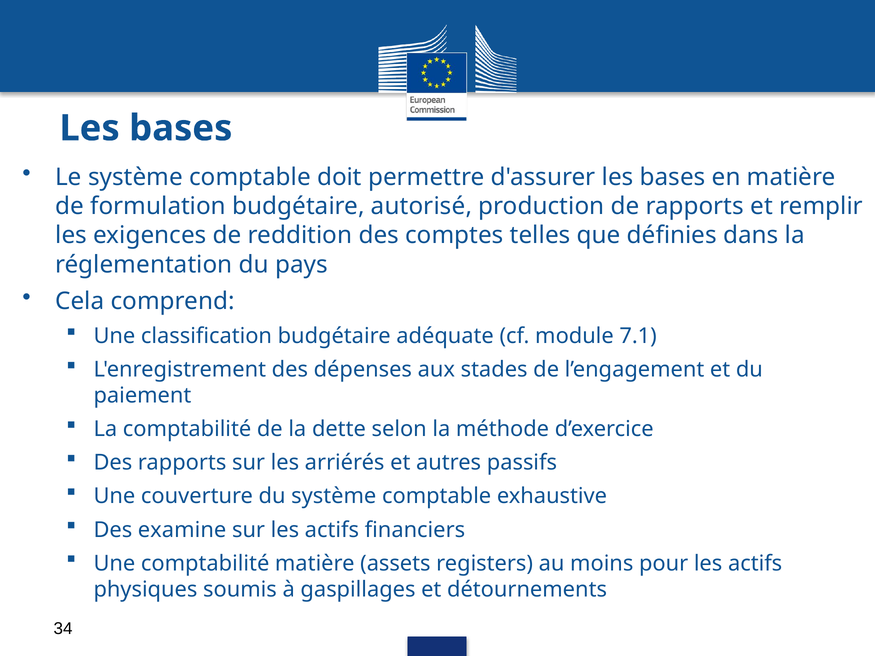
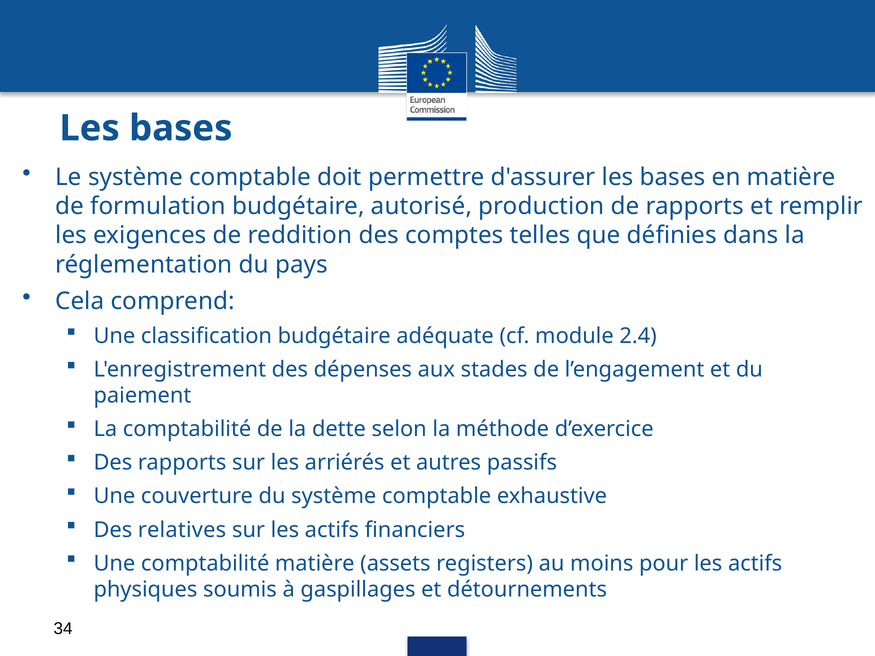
7.1: 7.1 -> 2.4 (638, 336)
examine: examine -> relatives (182, 530)
